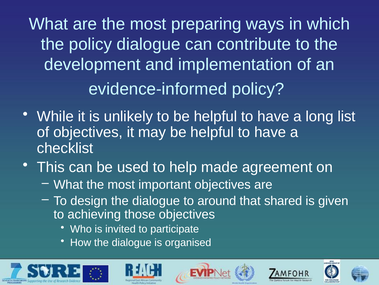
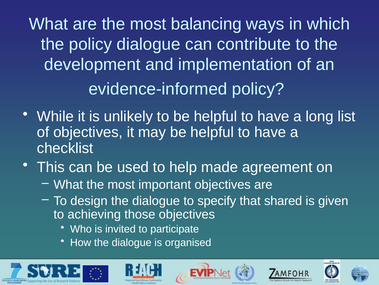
preparing: preparing -> balancing (206, 24)
around: around -> specify (217, 200)
